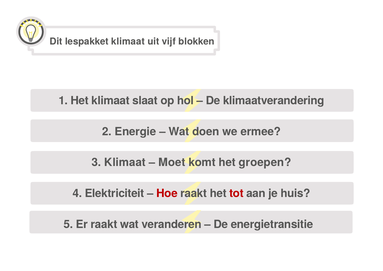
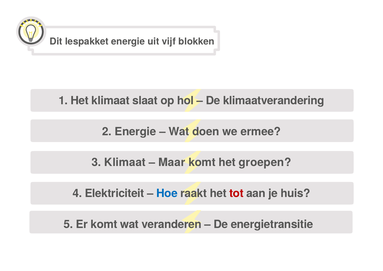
lespakket klimaat: klimaat -> energie (128, 42)
Moet: Moet -> Maar (172, 162)
Hoe colour: red -> blue (167, 193)
Er raakt: raakt -> komt (104, 224)
